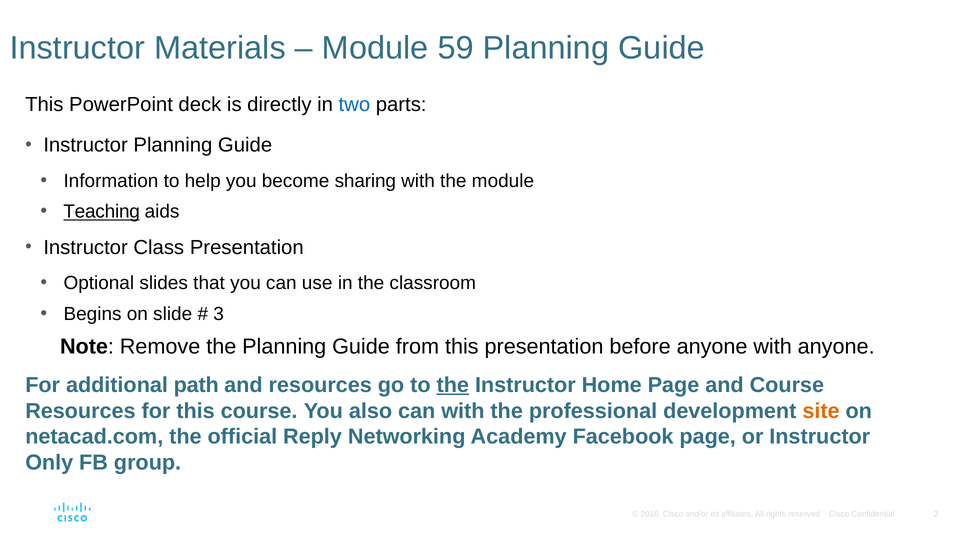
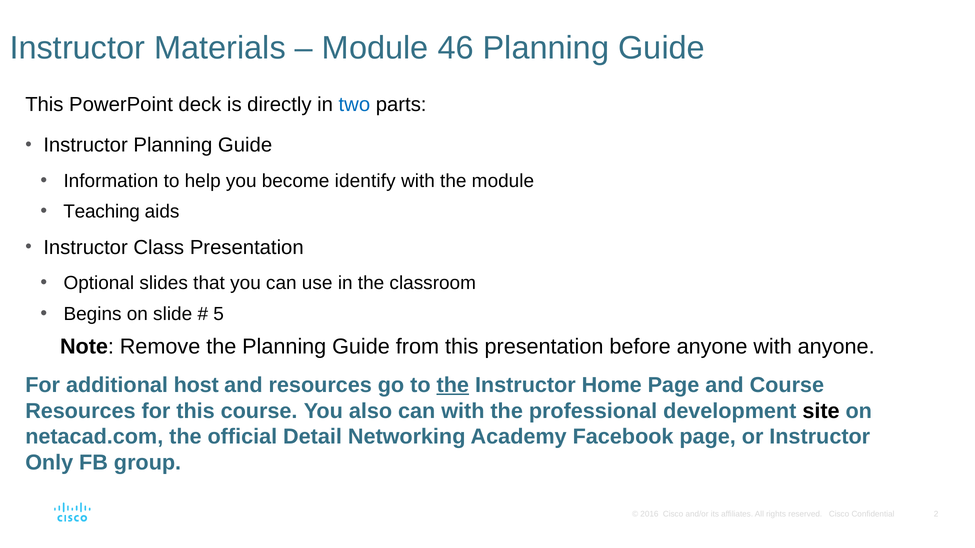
59: 59 -> 46 (456, 48)
sharing: sharing -> identify (365, 181)
Teaching underline: present -> none (102, 212)
3: 3 -> 5 (219, 314)
path: path -> host (196, 385)
site colour: orange -> black (821, 411)
Reply: Reply -> Detail (312, 437)
